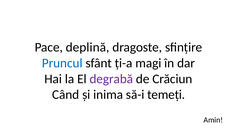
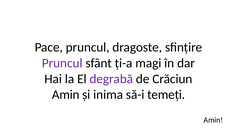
Pace deplină: deplină -> pruncul (88, 47)
Pruncul colour: blue -> purple (62, 63)
Când: Când -> Amin (66, 95)
